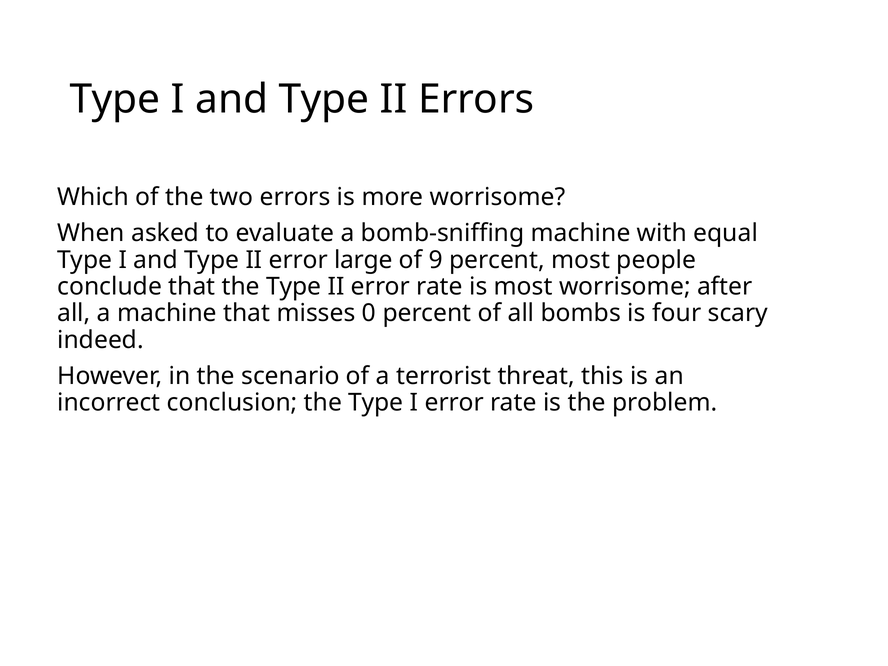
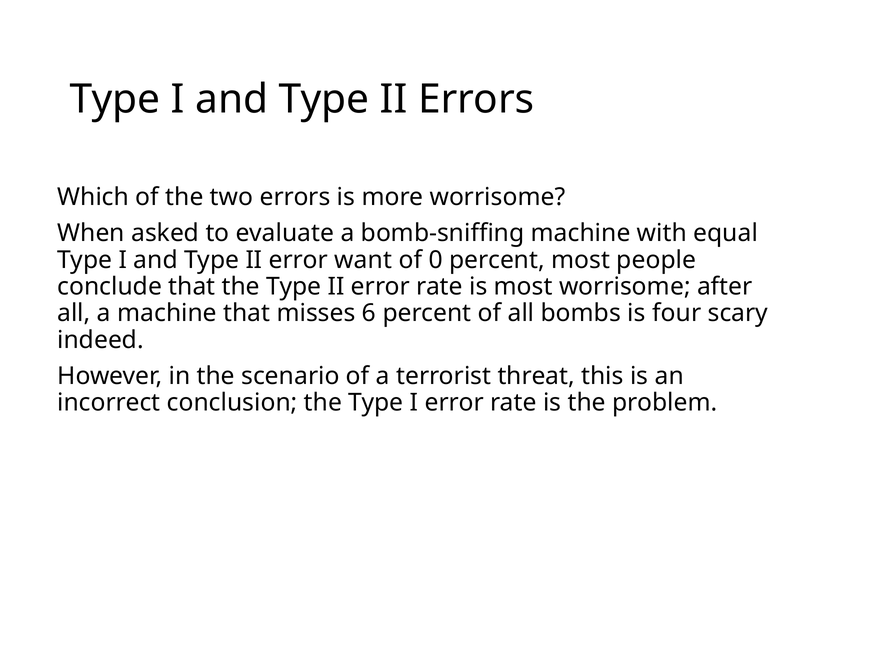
large: large -> want (363, 260)
9: 9 -> 0 (436, 260)
0: 0 -> 6 (369, 313)
